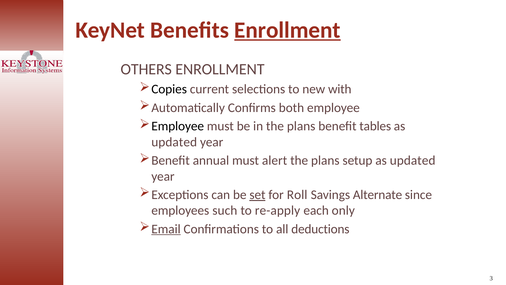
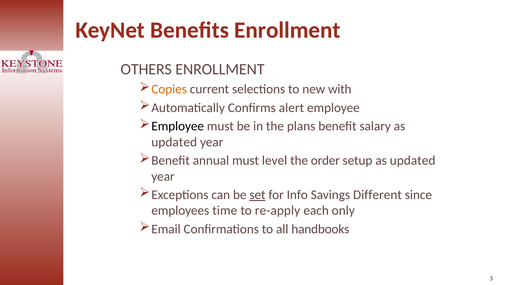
Enrollment underline: present -> none (287, 30)
Copies colour: black -> orange (169, 89)
both: both -> alert (291, 108)
tables: tables -> salary (375, 126)
alert: alert -> level (275, 160)
plans: plans -> order (325, 160)
Roll: Roll -> Info (297, 195)
Alternate: Alternate -> Different (377, 195)
such: such -> time (225, 210)
Email underline: present -> none (166, 229)
deductions: deductions -> handbooks (320, 229)
